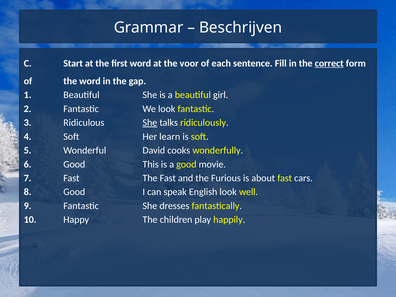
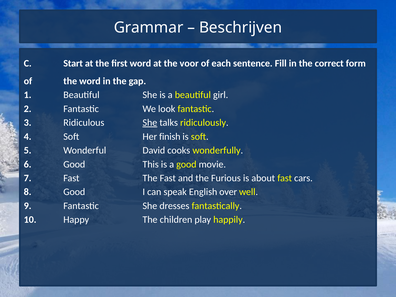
correct underline: present -> none (329, 63)
learn: learn -> finish (170, 137)
English look: look -> over (228, 192)
